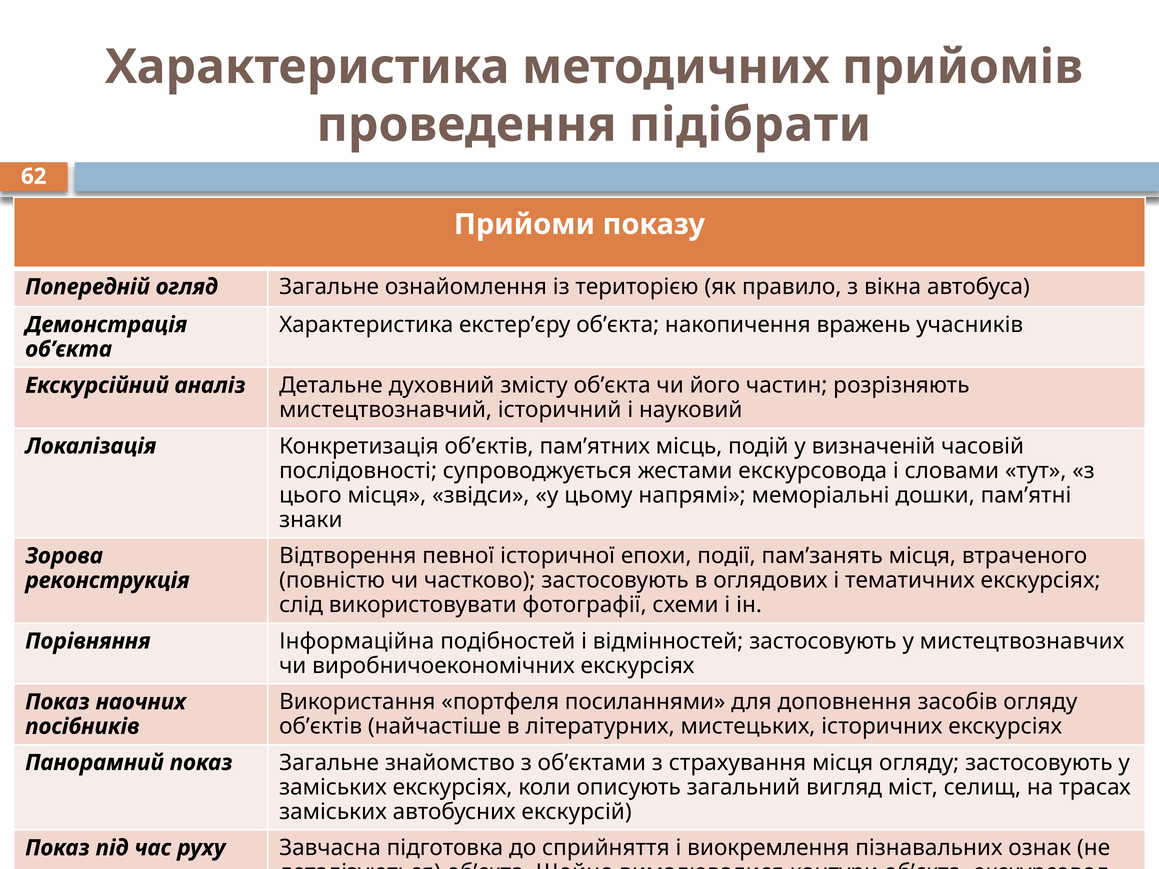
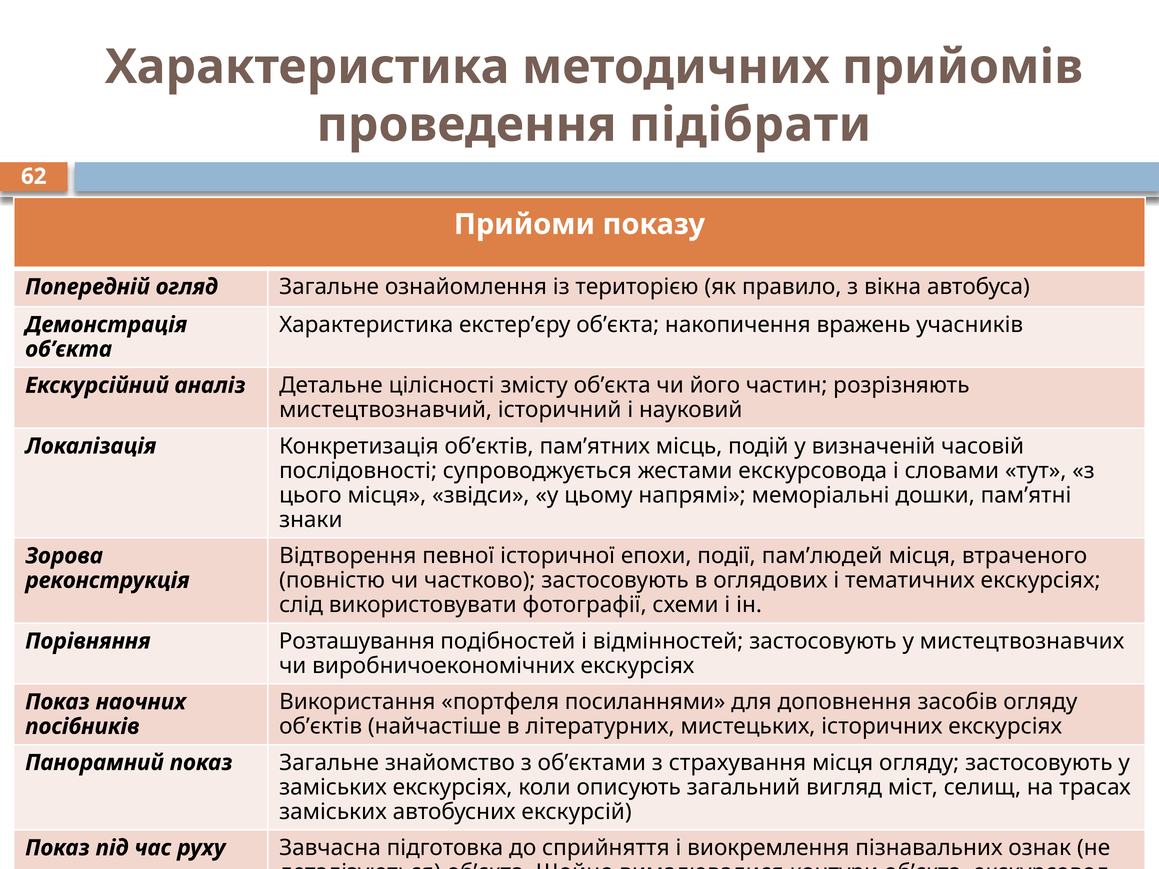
духовний: духовний -> цілісності (442, 386)
пам’занять: пам’занять -> пам’людей (822, 556)
Інформаційна: Інформаційна -> Розташування (357, 641)
